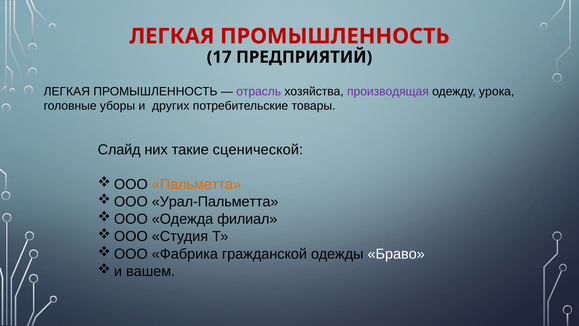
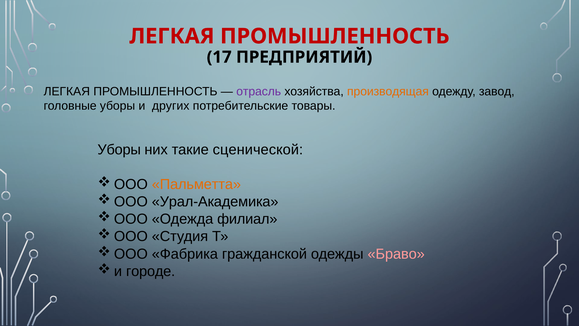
производящая colour: purple -> orange (388, 91)
урока: урока -> завод (497, 91)
Слайд: Слайд -> Уборы (119, 149)
Урал-Пальметта: Урал-Пальметта -> Урал-Академика (215, 202)
Браво colour: white -> pink (396, 254)
вашем: вашем -> городе (151, 271)
